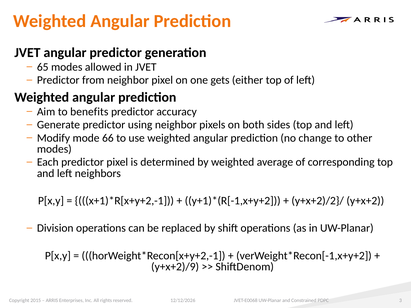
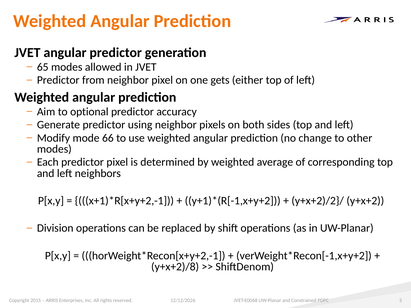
benefits: benefits -> optional (89, 112)
y+x+2)/9: y+x+2)/9 -> y+x+2)/8 (175, 267)
